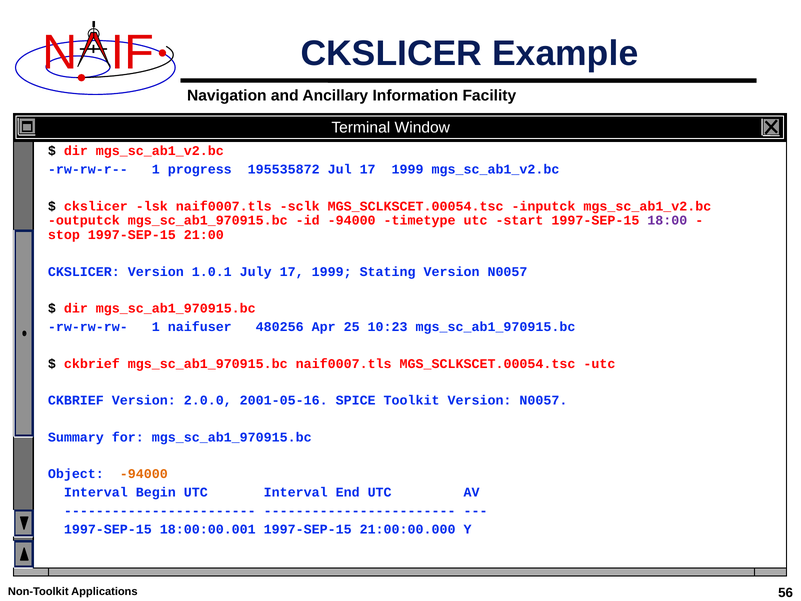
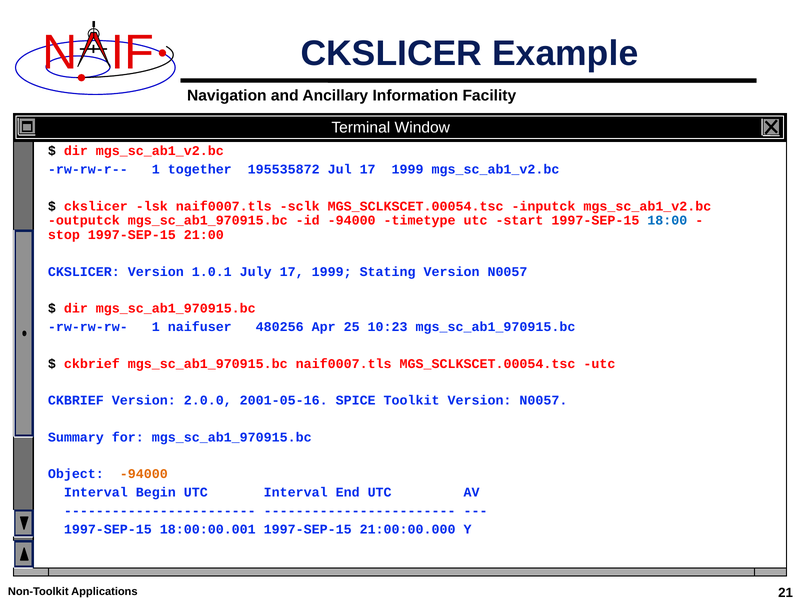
progress: progress -> together (200, 169)
18:00 colour: purple -> blue (667, 221)
56: 56 -> 21 (786, 593)
